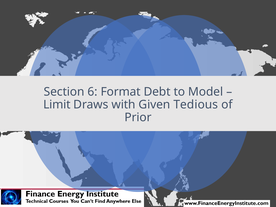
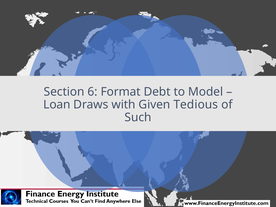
Limit: Limit -> Loan (57, 105)
Prior: Prior -> Such (138, 117)
